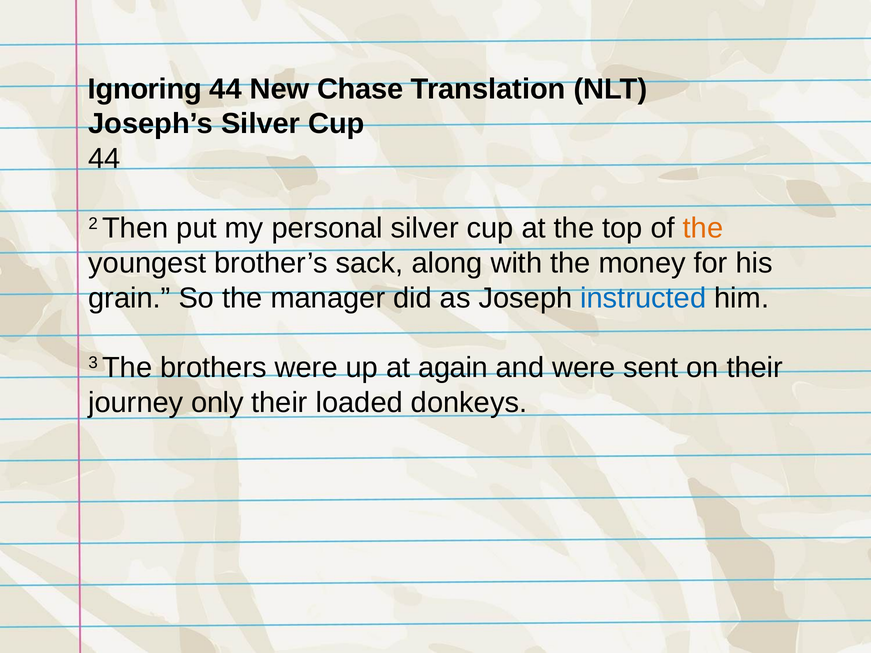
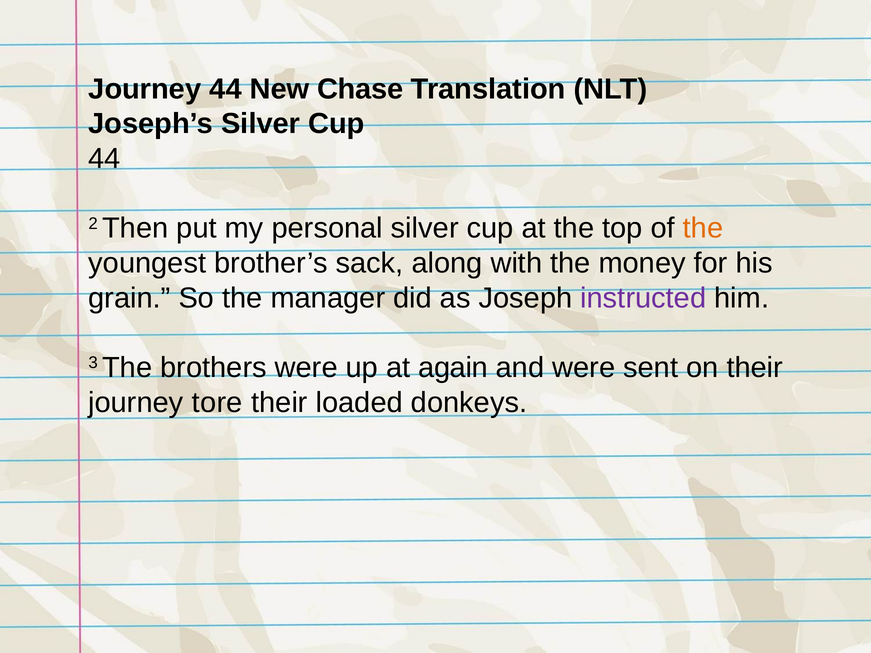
Ignoring: Ignoring -> Journey (145, 89)
instructed colour: blue -> purple (643, 298)
only: only -> tore (217, 403)
